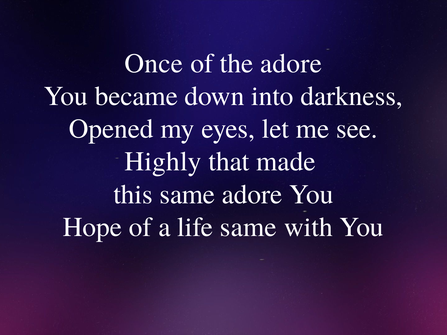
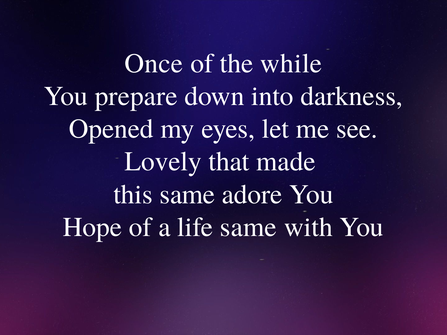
the adore: adore -> while (291, 63)
became: became -> prepare (136, 96)
Highly: Highly -> Lovely (163, 162)
